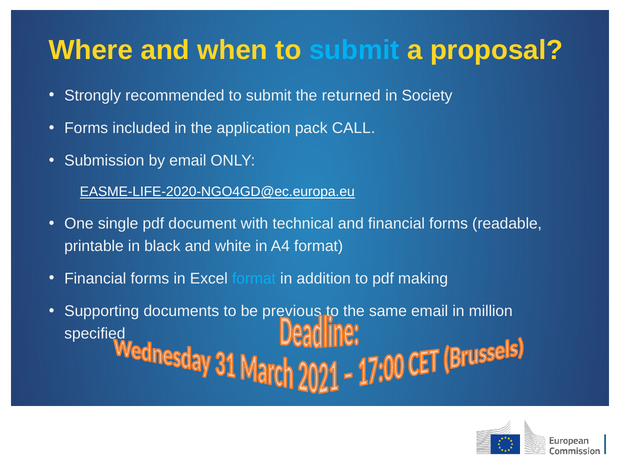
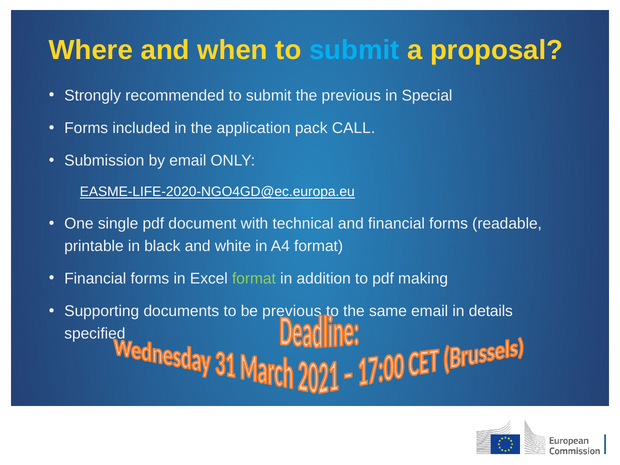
the returned: returned -> previous (351, 95)
Society: Society -> Special (427, 95)
format colour: light blue -> light green (254, 279)
million: million -> details (491, 311)
